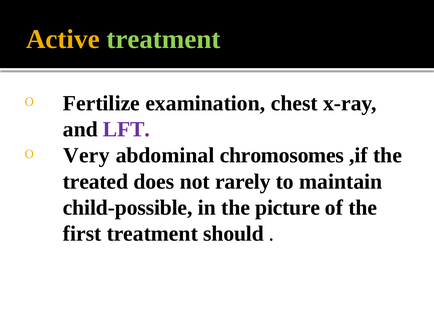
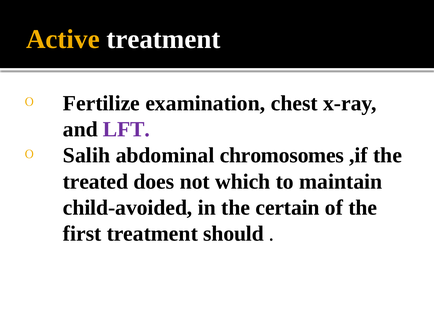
treatment colour: light green -> white (164, 39)
Very: Very -> Salih (87, 155)
rarely: rarely -> which (243, 181)
child-possible: child-possible -> child-avoided (128, 207)
picture: picture -> certain (288, 207)
